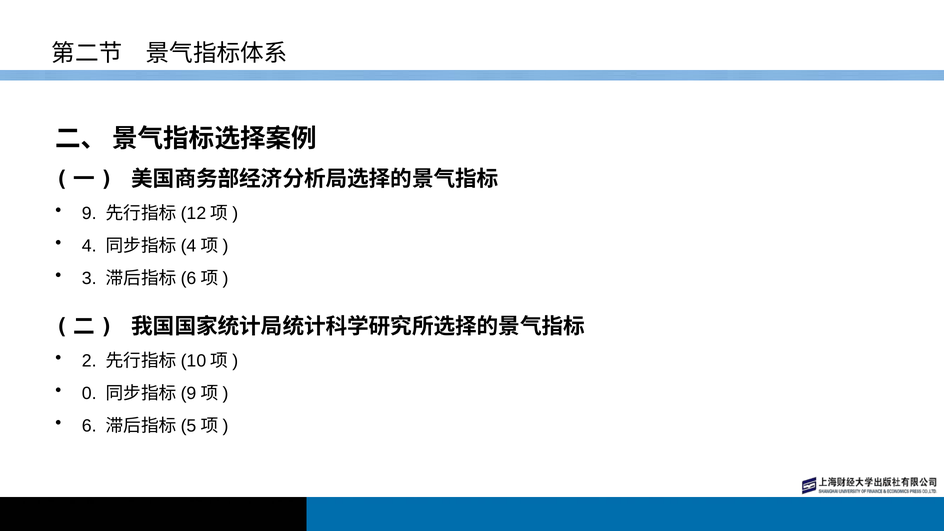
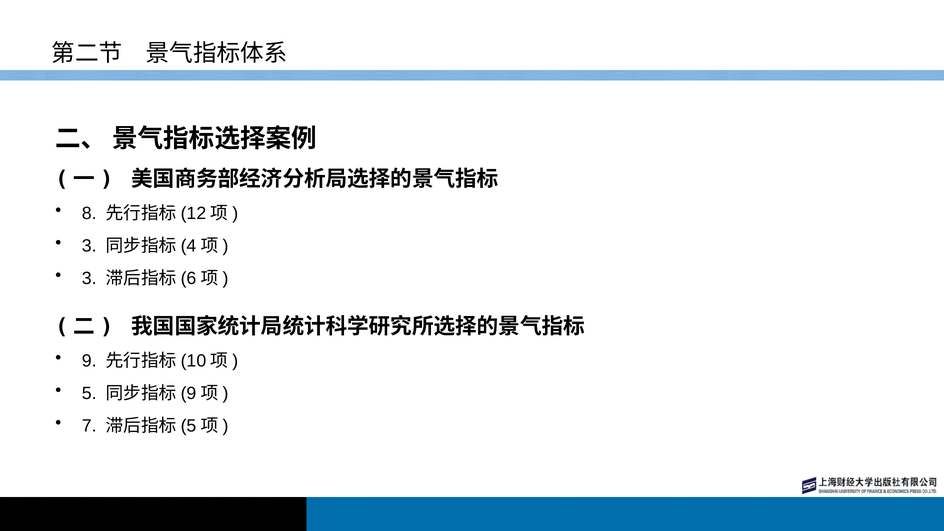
9: 9 -> 8 (89, 213)
4: 4 -> 3 (89, 246)
2: 2 -> 9 (89, 361)
0: 0 -> 5 (89, 393)
6: 6 -> 7 (89, 426)
